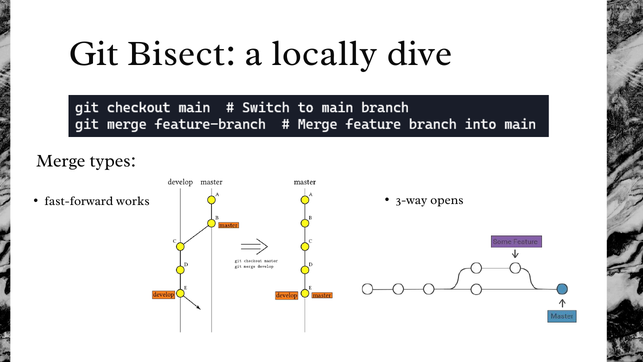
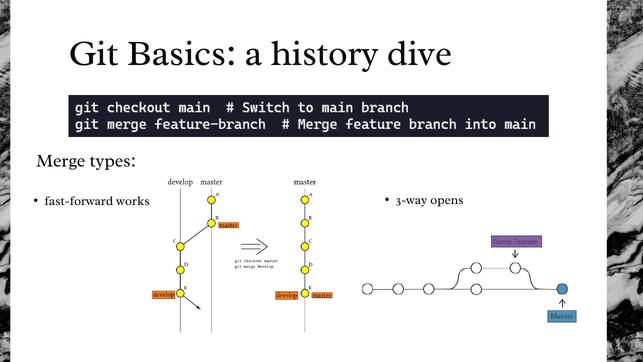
Bisect: Bisect -> Basics (182, 53)
locally: locally -> history (325, 53)
